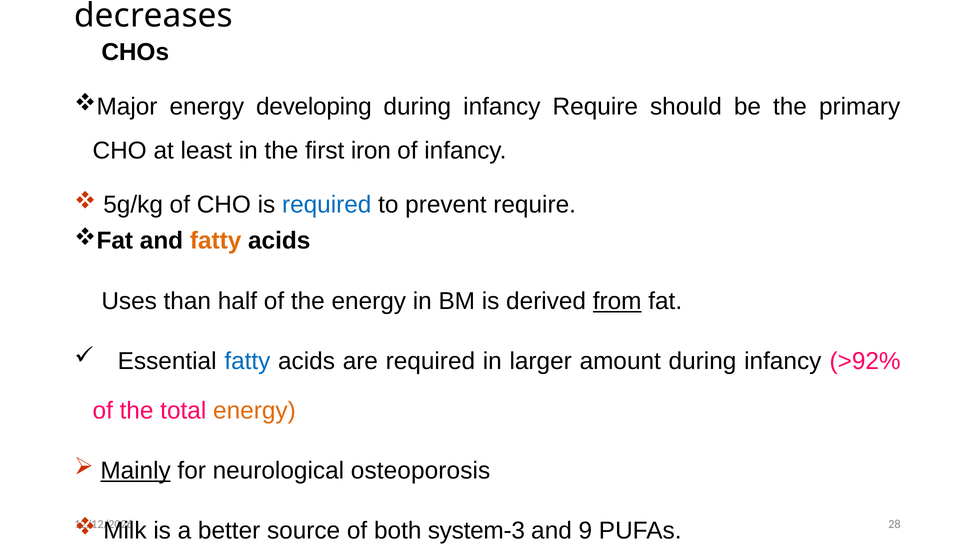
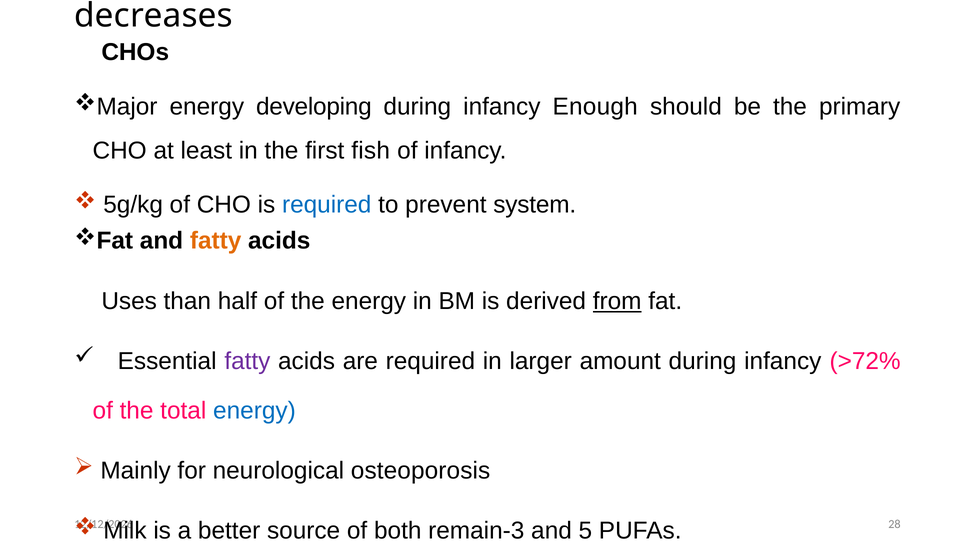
infancy Require: Require -> Enough (595, 107)
iron: iron -> fish (371, 150)
prevent require: require -> system (535, 205)
fatty colour: blue -> purple (247, 361)
>92%: >92% -> >72% (865, 361)
energy colour: orange -> blue (254, 410)
Mainly underline: present -> none (136, 470)
system-3: system-3 -> remain-3 (476, 530)
9: 9 -> 5 (585, 530)
